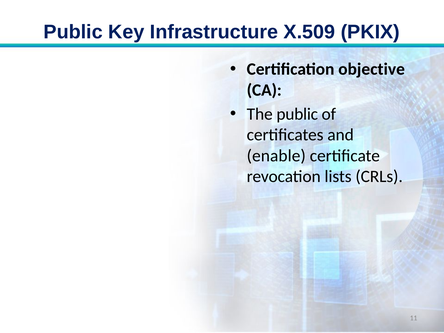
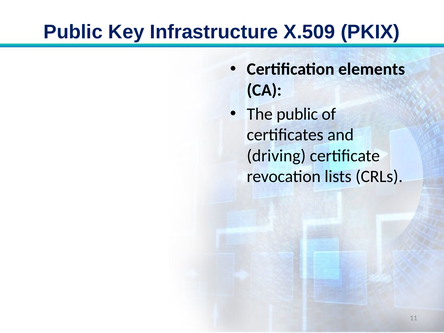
objective: objective -> elements (372, 69)
enable: enable -> driving (276, 156)
